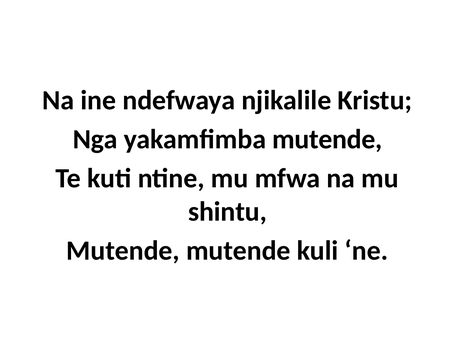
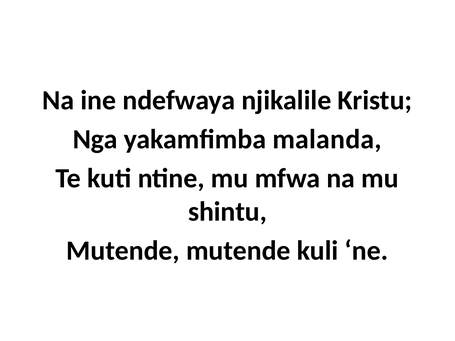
yakamfimba mutende: mutende -> malanda (327, 140)
